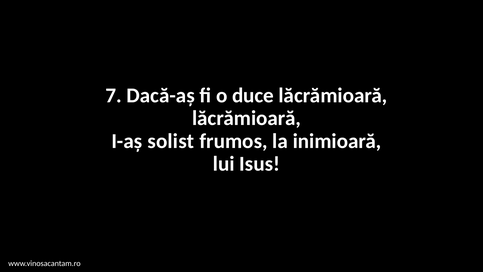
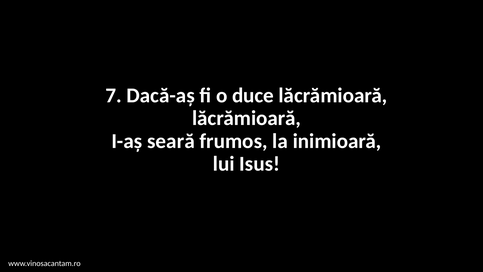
solist: solist -> seară (171, 141)
